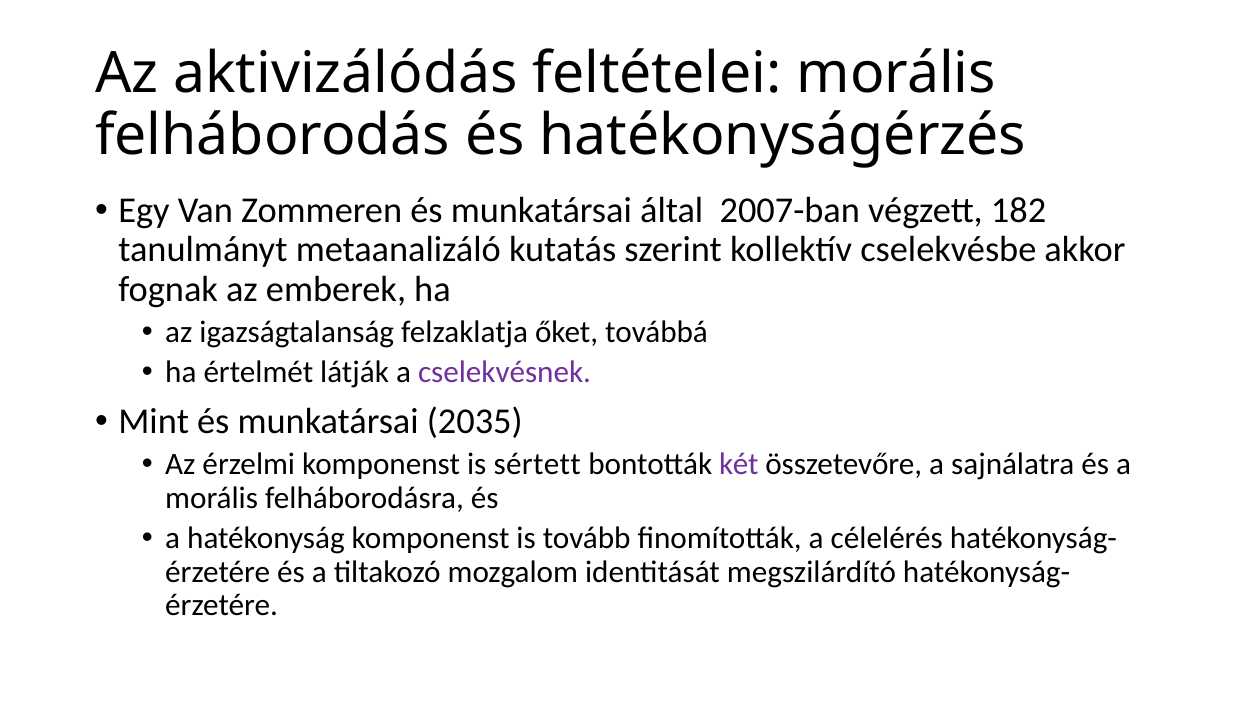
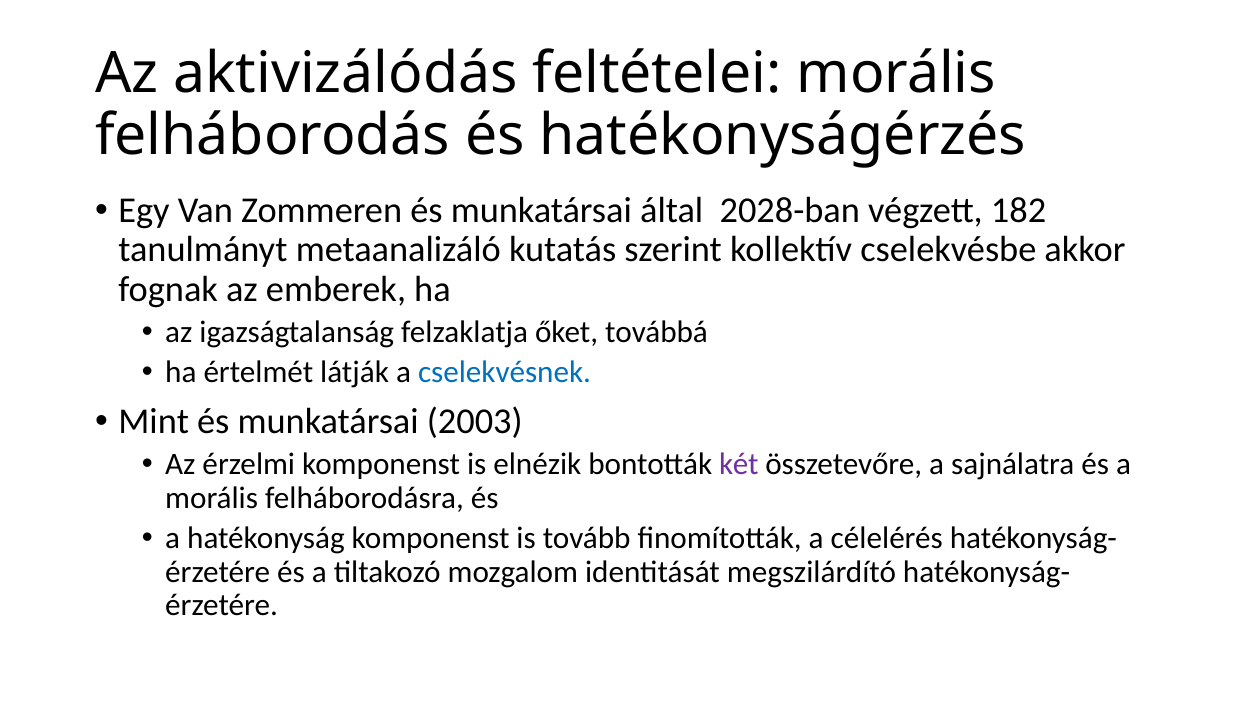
2007-ban: 2007-ban -> 2028-ban (790, 211)
cselekvésnek colour: purple -> blue (505, 372)
2035: 2035 -> 2003 (475, 422)
sértett: sértett -> elnézik (537, 465)
